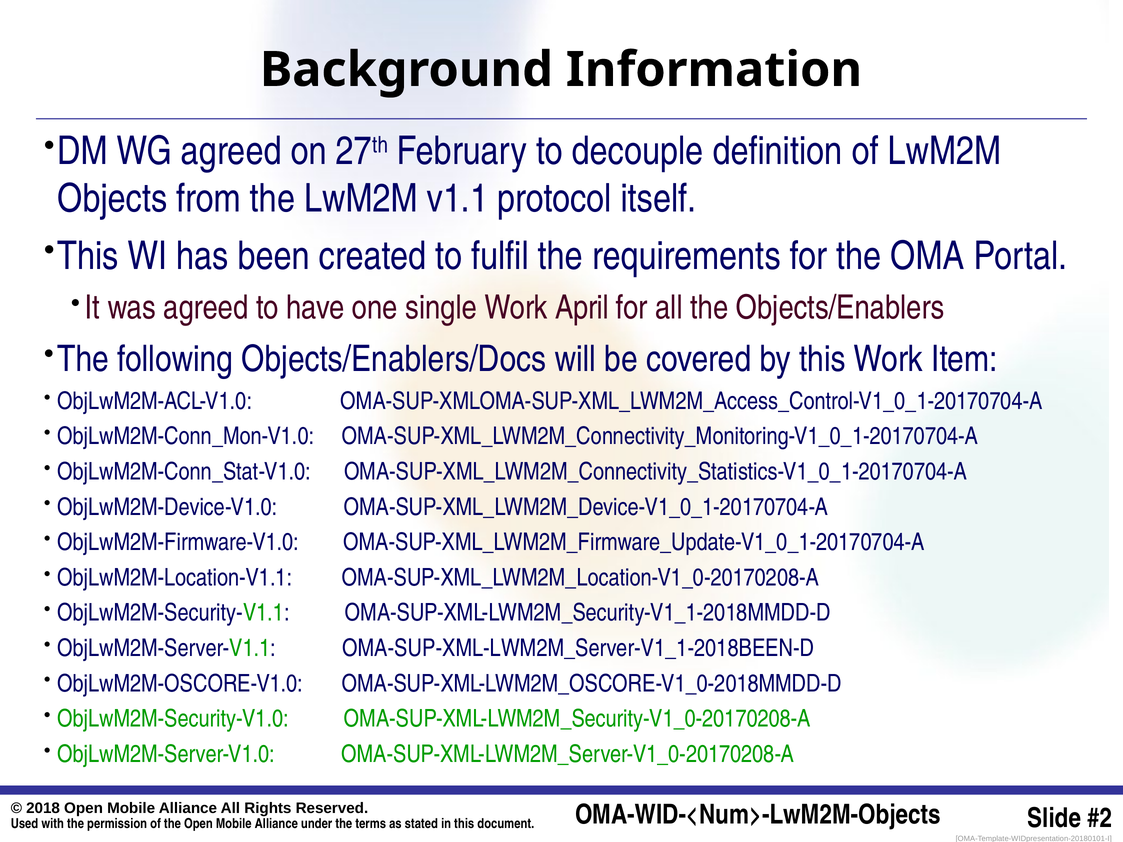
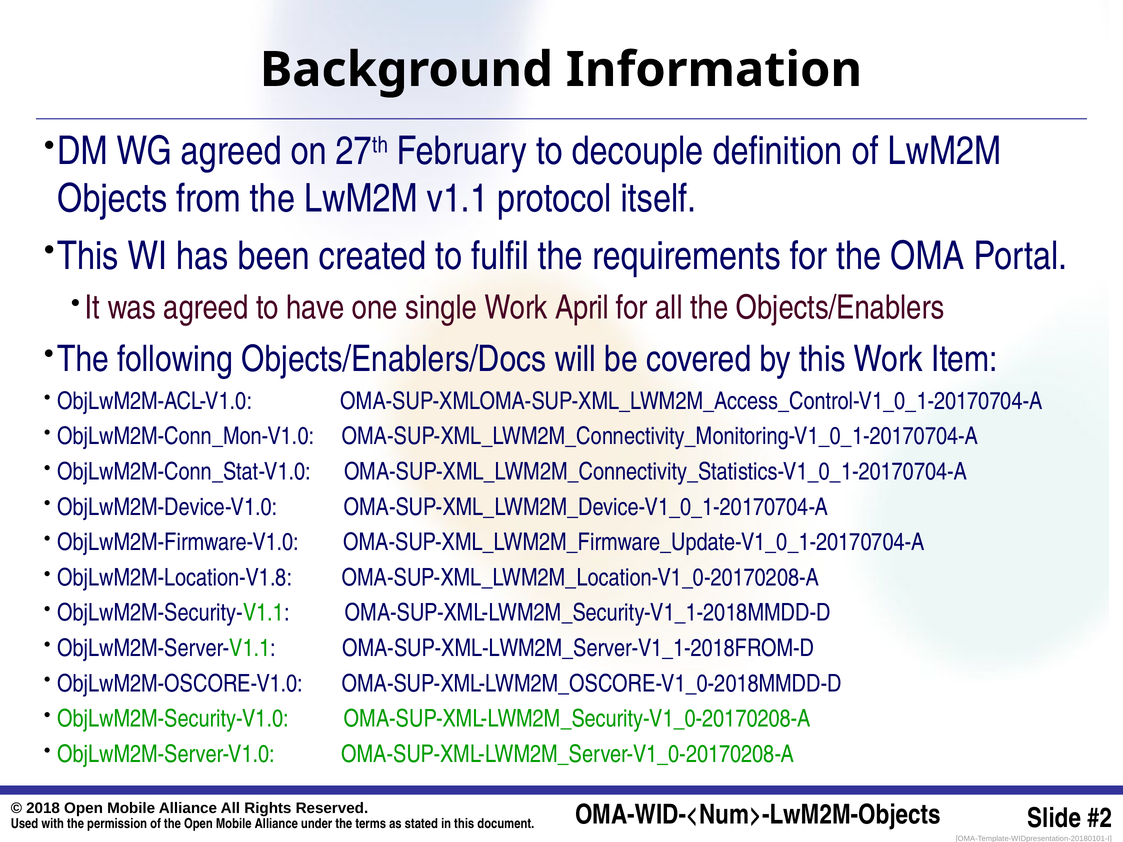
ObjLwM2M-Location-V1.1: ObjLwM2M-Location-V1.1 -> ObjLwM2M-Location-V1.8 (175, 578)
OMA-SUP-XML-LWM2M_Server-V1_1-2018BEEN-D: OMA-SUP-XML-LWM2M_Server-V1_1-2018BEEN-D -> OMA-SUP-XML-LWM2M_Server-V1_1-2018FROM-D (578, 648)
